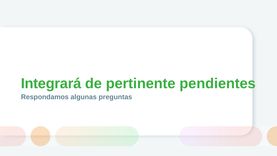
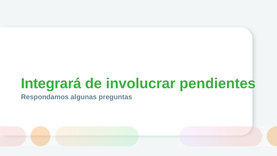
pertinente: pertinente -> involucrar (141, 84)
